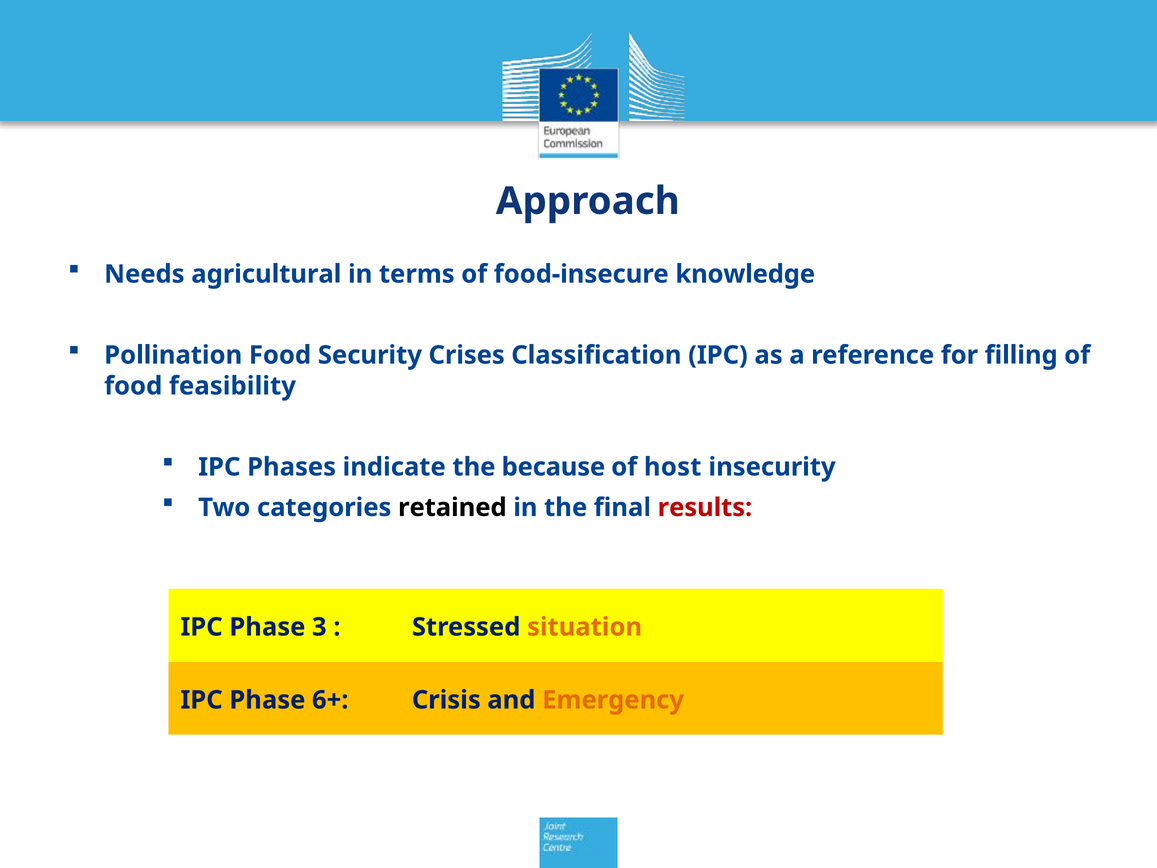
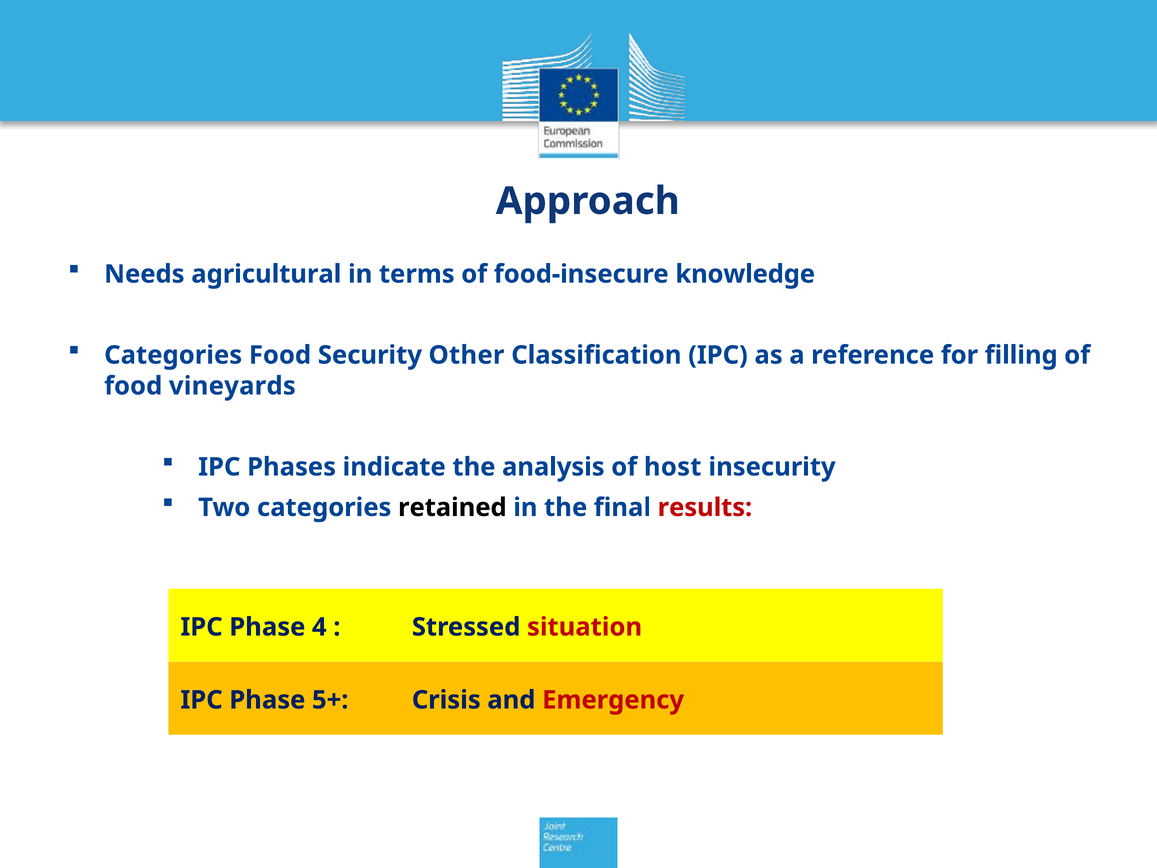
Pollination: Pollination -> Categories (173, 355)
Crises: Crises -> Other (466, 355)
feasibility: feasibility -> vineyards (232, 386)
because: because -> analysis (553, 467)
3: 3 -> 4 (319, 627)
situation colour: orange -> red (585, 627)
6+: 6+ -> 5+ (330, 700)
Emergency colour: orange -> red (613, 700)
